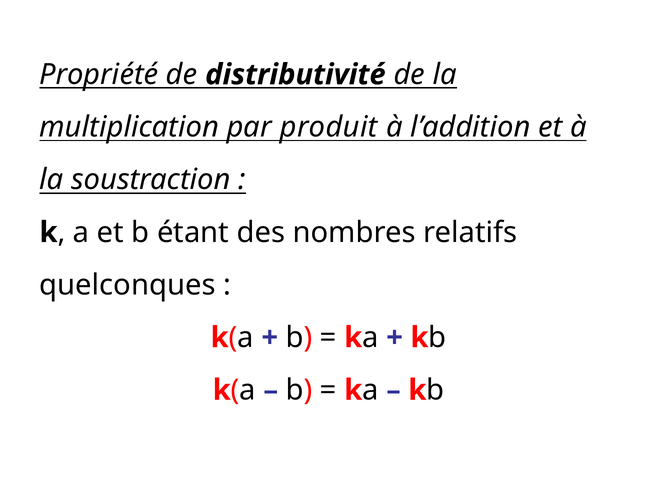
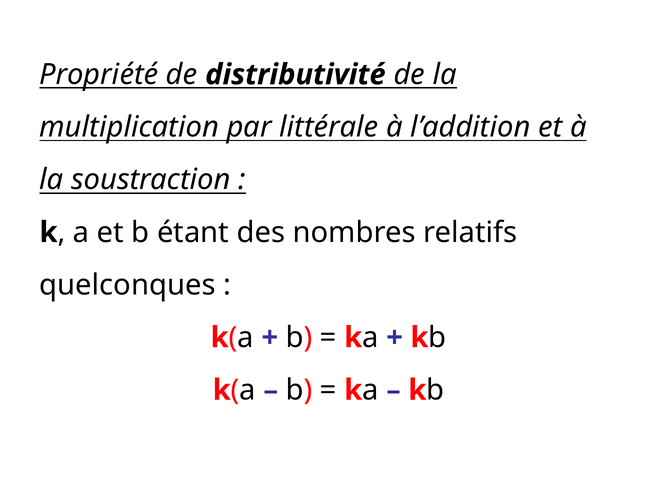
produit: produit -> littérale (329, 127)
